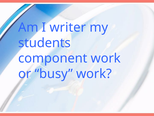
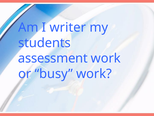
component: component -> assessment (53, 58)
